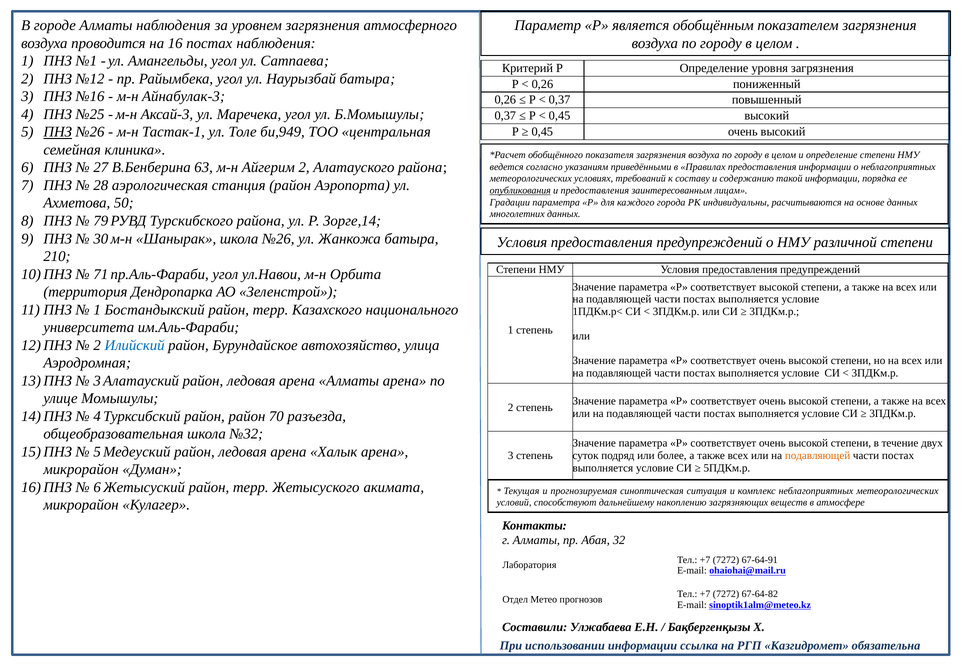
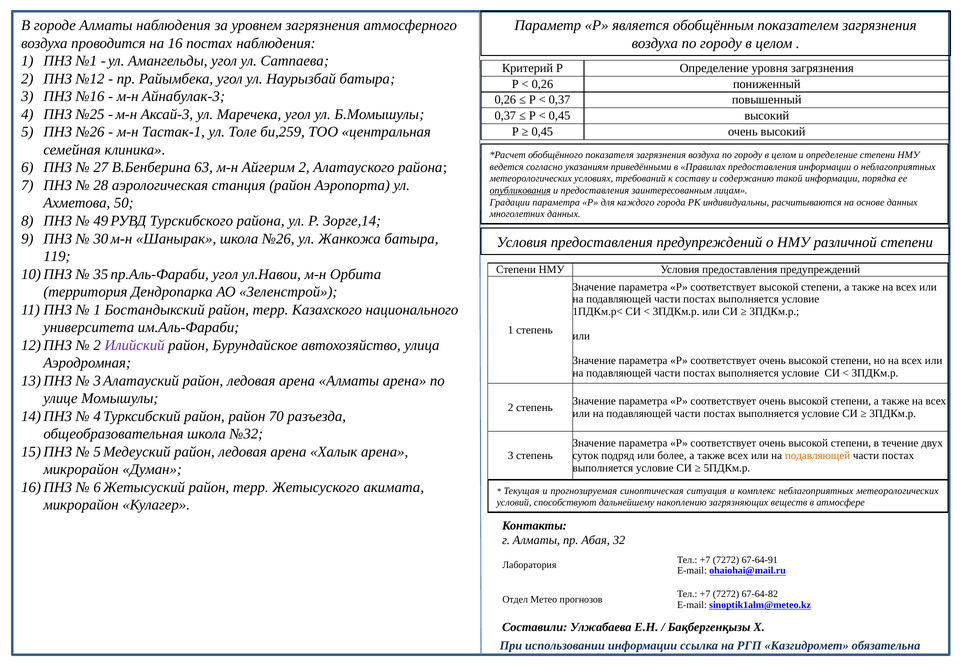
ПНЗ underline: present -> none (58, 132)
би,949: би,949 -> би,259 (283, 132)
79: 79 -> 49 (101, 221)
210: 210 -> 119 (57, 256)
71: 71 -> 35 (101, 274)
Илийский colour: blue -> purple (135, 345)
